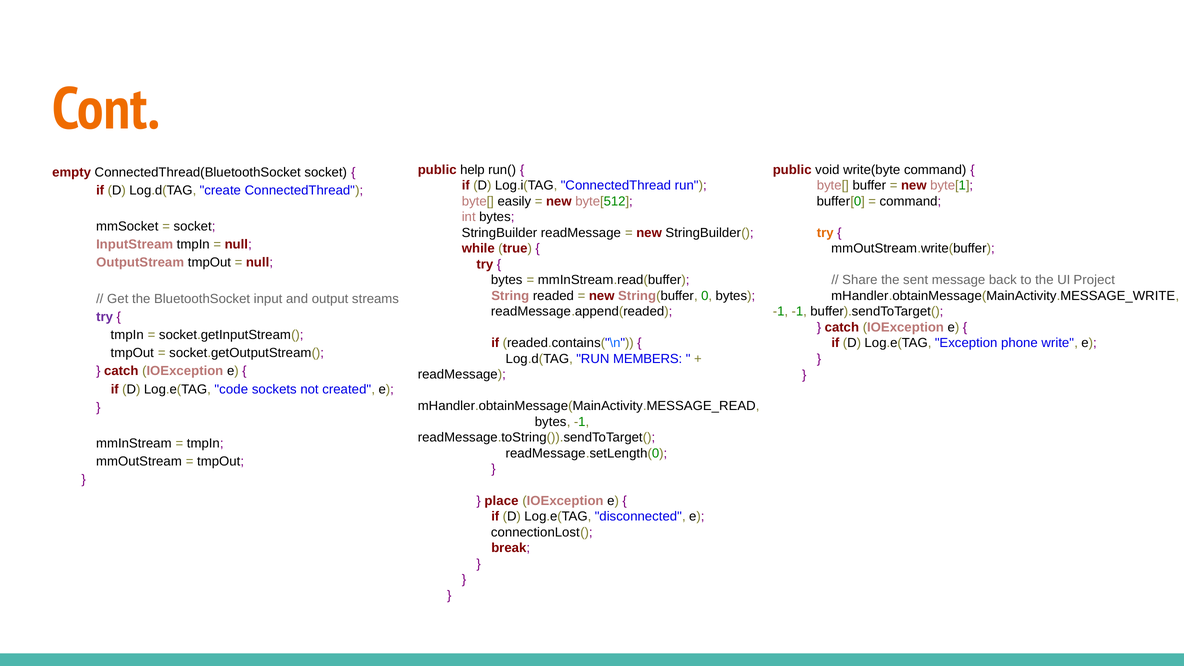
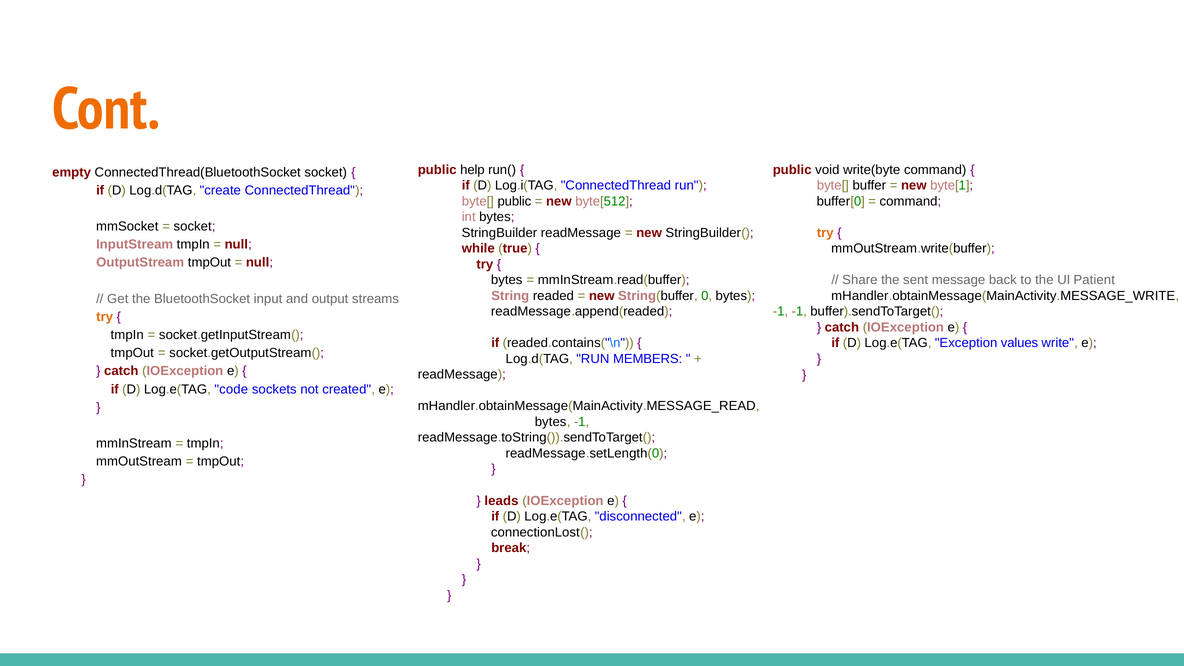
byte[ easily: easily -> public (514, 201)
Project: Project -> Patient (1094, 280)
try colour: purple -> orange (105, 317)
phone: phone -> values (1020, 343)
place: place -> leads (501, 501)
